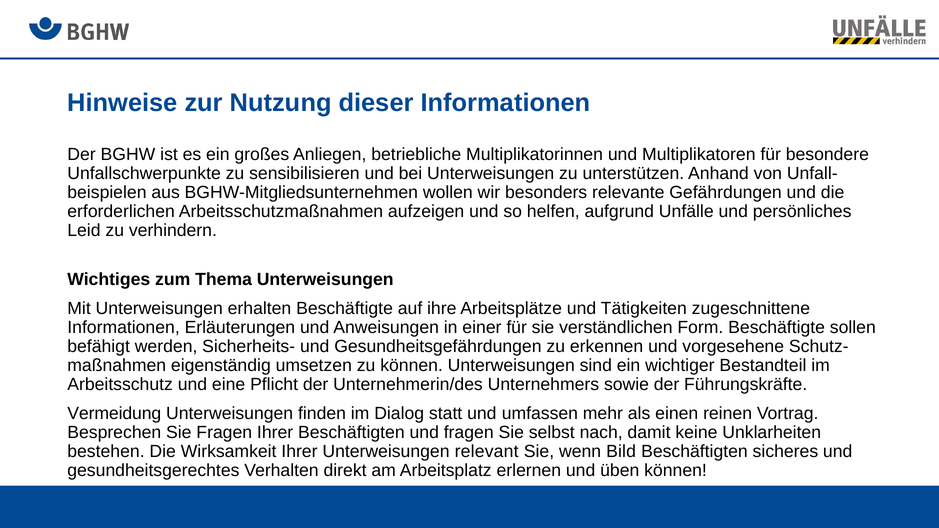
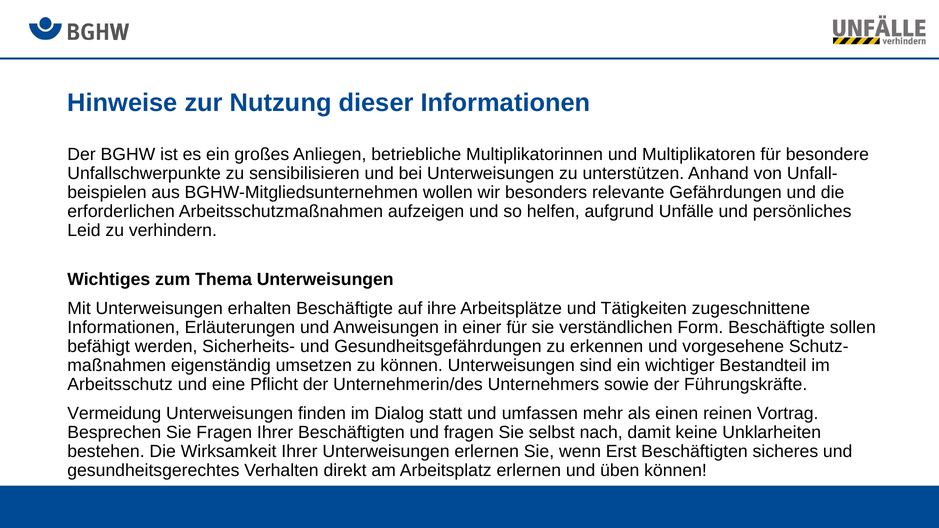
Unterweisungen relevant: relevant -> erlernen (487, 451)
Bild: Bild -> Erst (621, 451)
